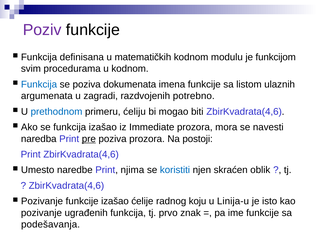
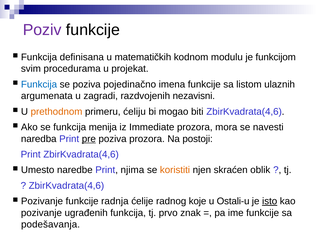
u kodnom: kodnom -> projekat (130, 69)
dokumenata: dokumenata -> pojedinačno (130, 85)
potrebno: potrebno -> nezavisni (194, 96)
prethodnom colour: blue -> orange (57, 112)
funkcija izašao: izašao -> menija (103, 127)
koristiti colour: blue -> orange (175, 170)
funkcije izašao: izašao -> radnja (115, 202)
koju: koju -> koje (198, 202)
Linija-u: Linija-u -> Ostali-u (233, 202)
isto underline: none -> present (270, 202)
